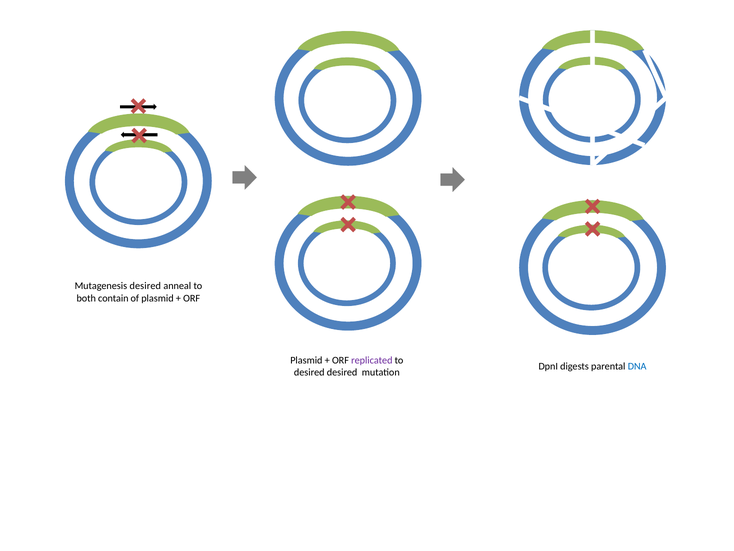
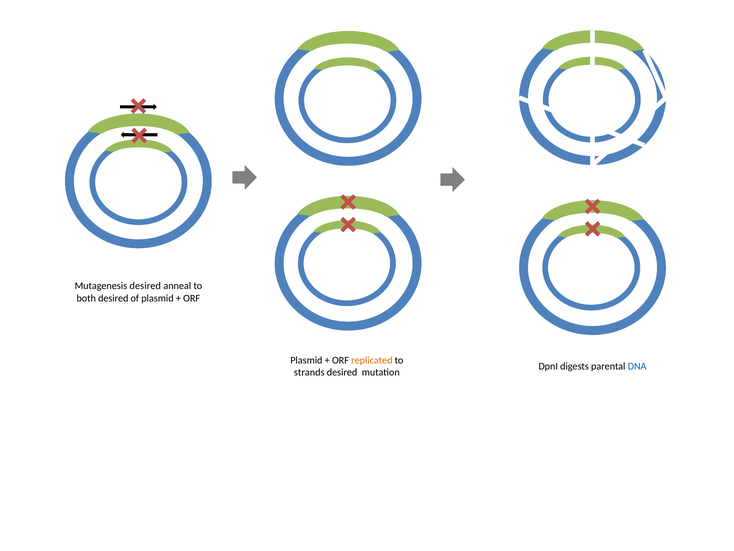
both contain: contain -> desired (113, 298)
replicated colour: purple -> orange (372, 360)
desired: desired -> strands (309, 372)
